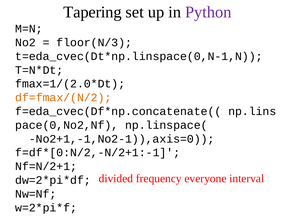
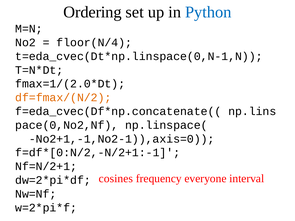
Tapering: Tapering -> Ordering (93, 12)
Python colour: purple -> blue (208, 12)
floor(N/3: floor(N/3 -> floor(N/4 (94, 43)
divided: divided -> cosines (116, 179)
